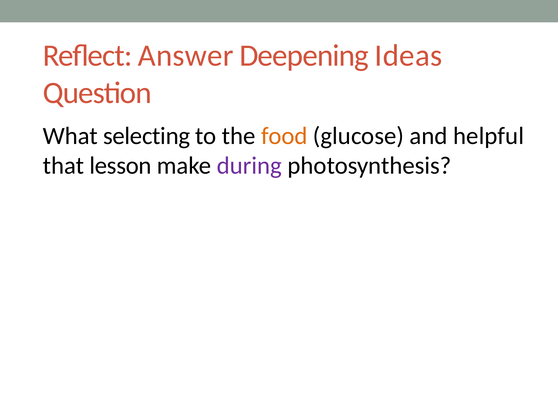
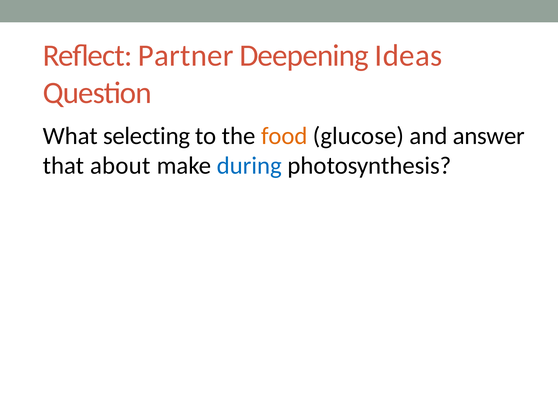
Answer: Answer -> Partner (186, 56)
helpful: helpful -> answer (489, 136)
lesson: lesson -> about (120, 165)
during colour: purple -> blue (249, 165)
